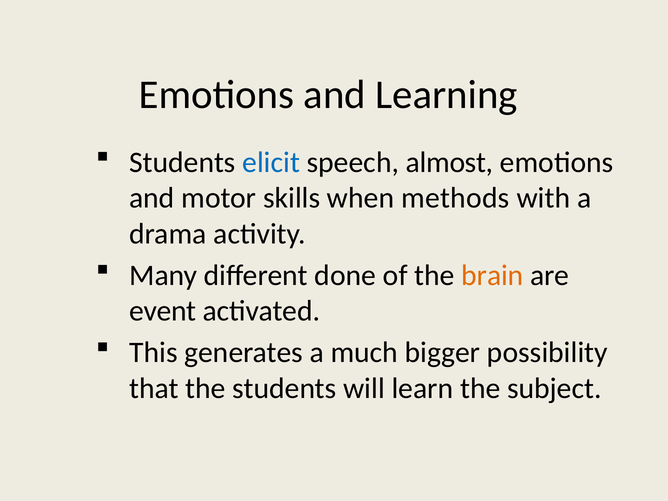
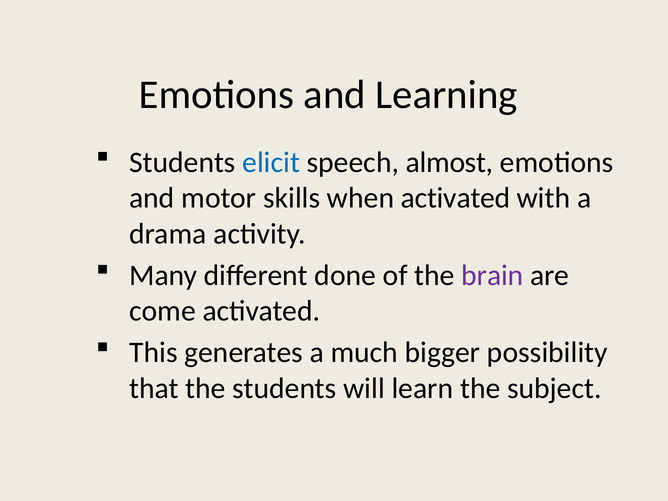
when methods: methods -> activated (456, 198)
brain colour: orange -> purple (492, 275)
event: event -> come (163, 311)
